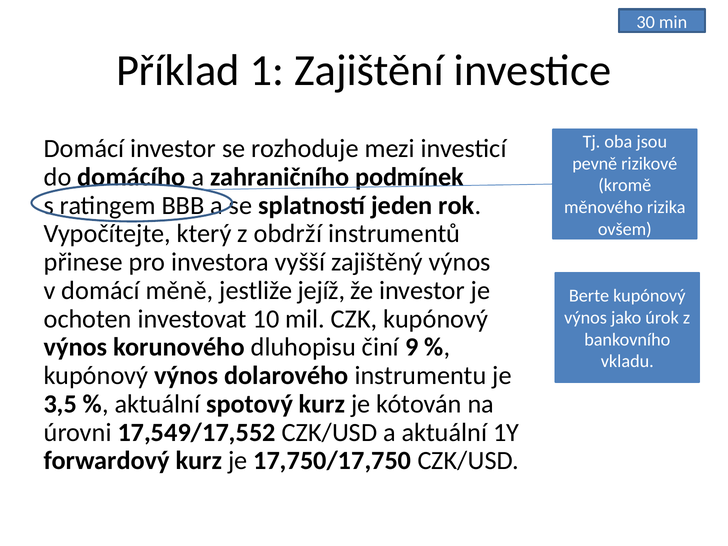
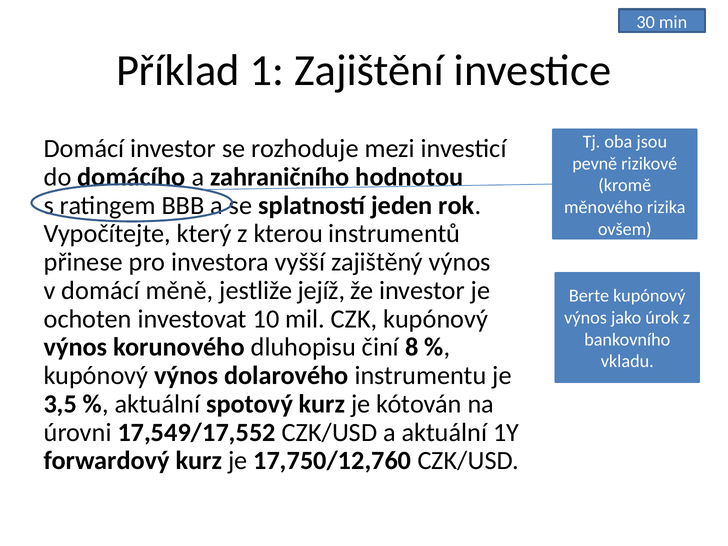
podmínek: podmínek -> hodnotou (409, 177)
obdrží: obdrží -> kterou (288, 234)
9: 9 -> 8 (412, 347)
17,750/17,750: 17,750/17,750 -> 17,750/12,760 (332, 461)
